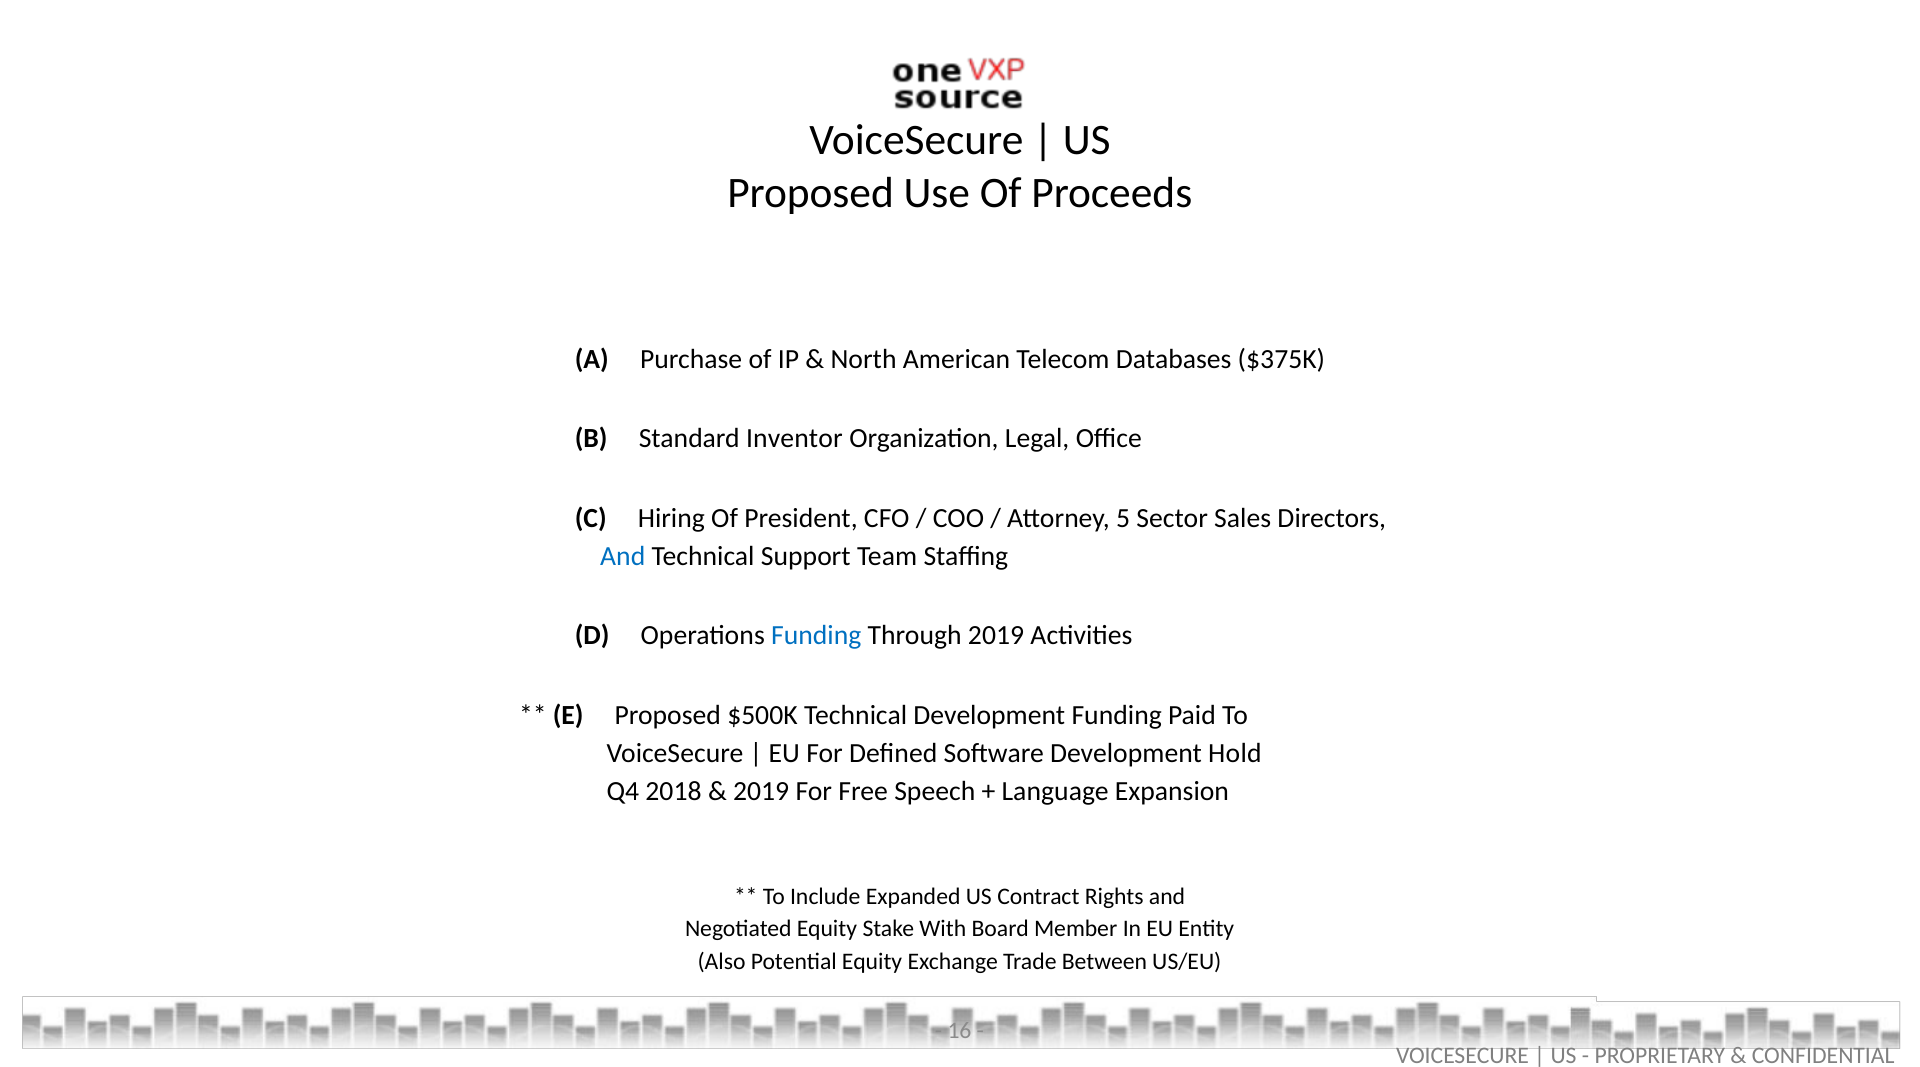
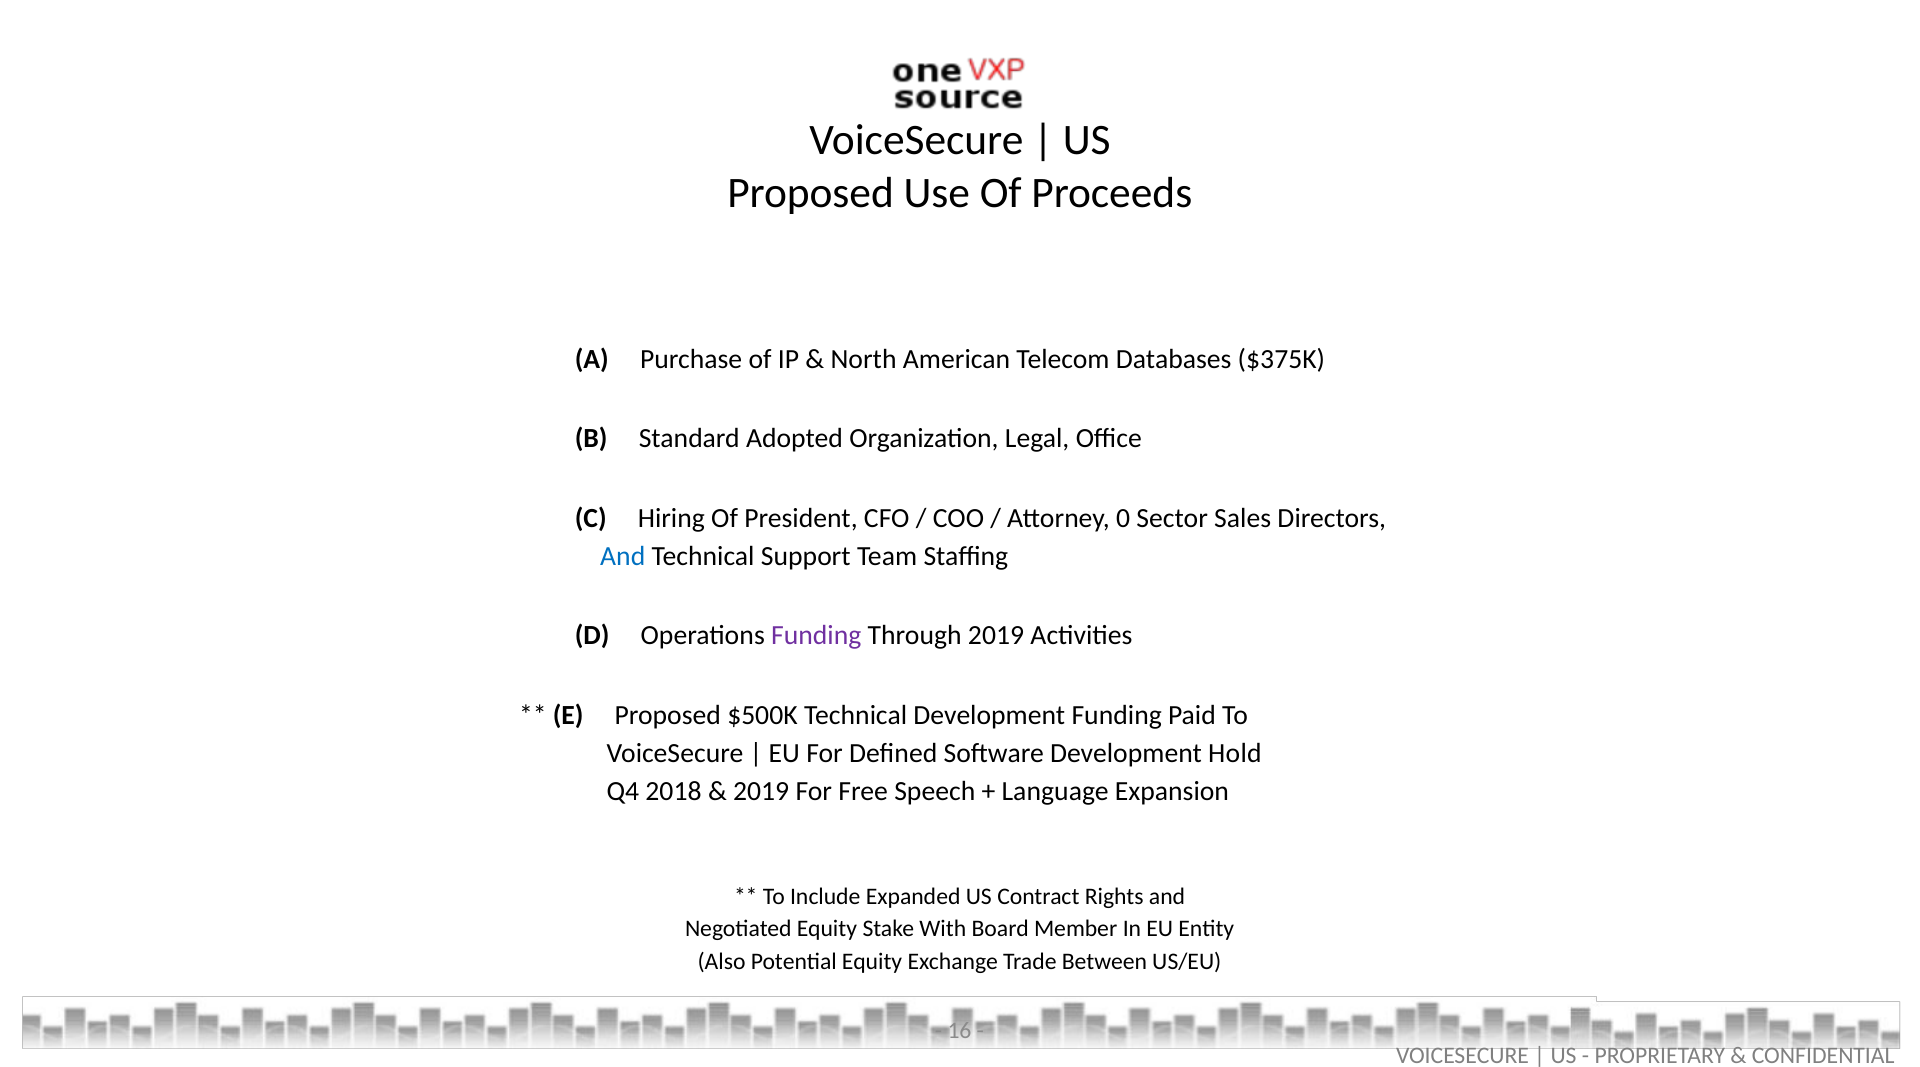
Inventor: Inventor -> Adopted (795, 439)
5: 5 -> 0 (1123, 518)
Funding colour: blue -> purple (816, 635)
